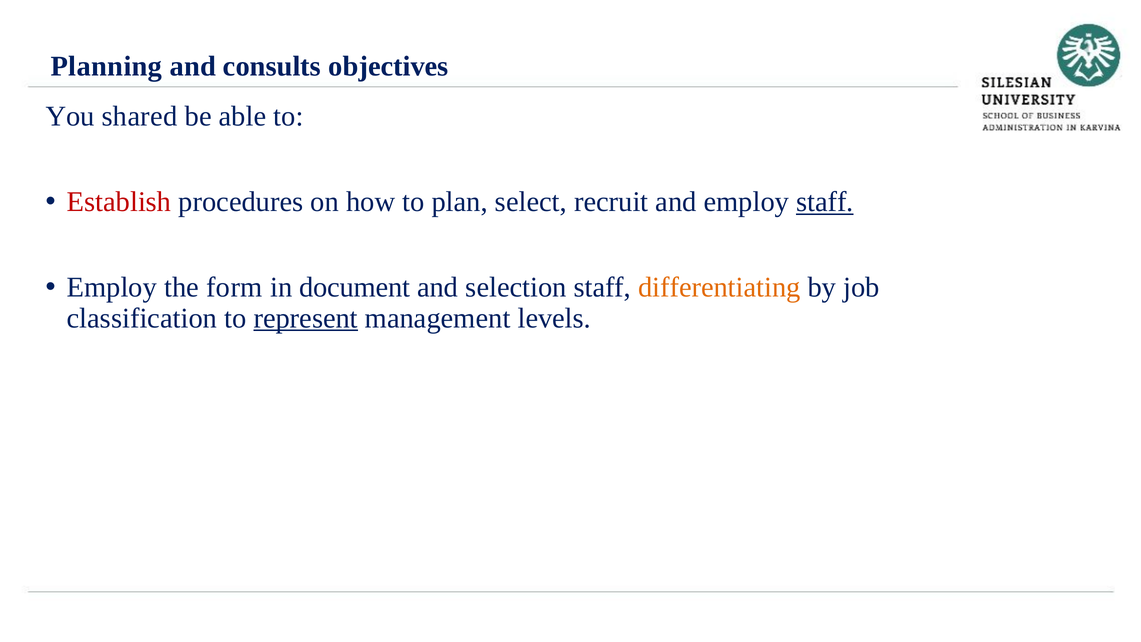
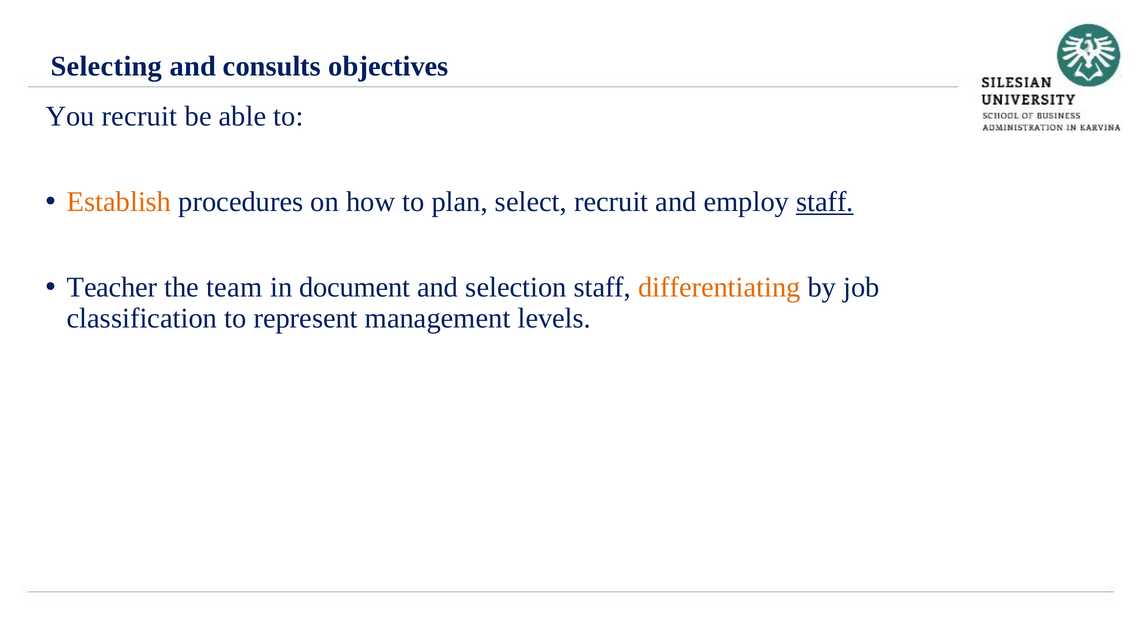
Planning: Planning -> Selecting (106, 66)
You shared: shared -> recruit (139, 116)
Establish colour: red -> orange (119, 202)
Employ: Employ -> Teacher (112, 287)
form: form -> team (234, 287)
represent underline: present -> none (306, 318)
